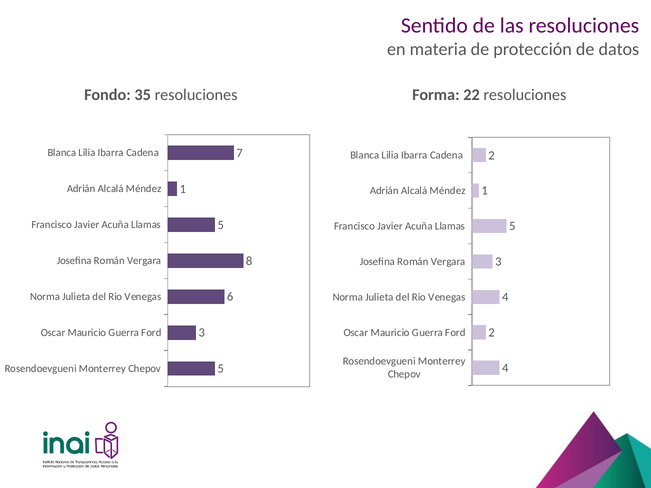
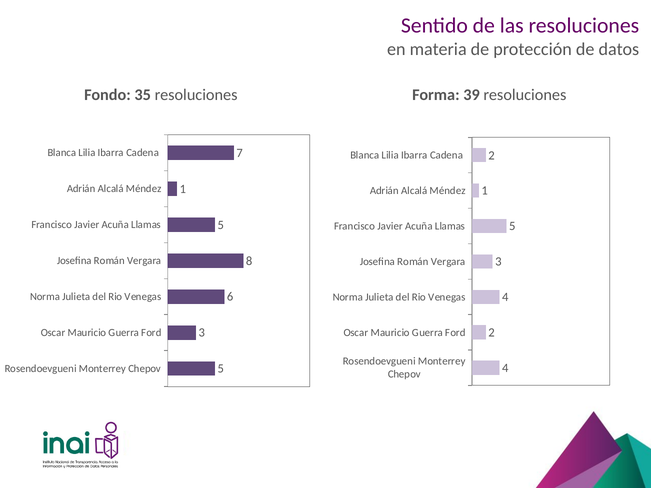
22: 22 -> 39 (472, 95)
